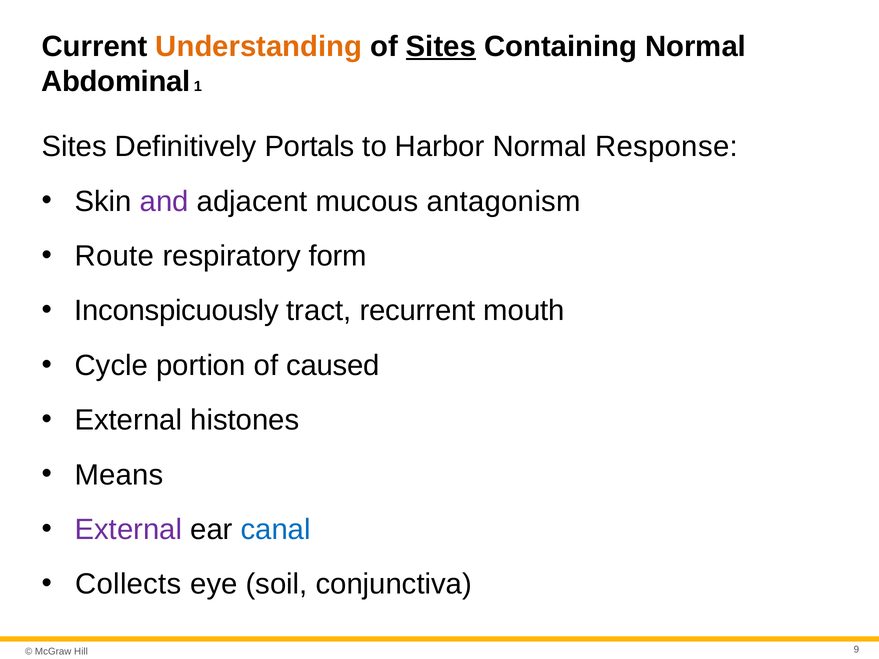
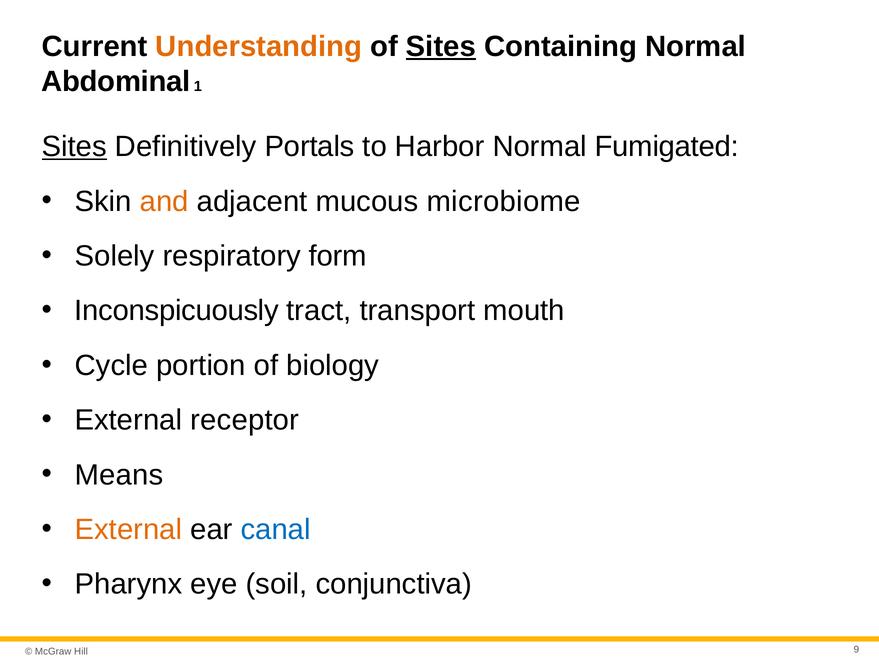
Sites underline: none -> present (74, 147)
Response: Response -> Fumigated (667, 147)
and colour: purple -> orange (164, 201)
antagonism: antagonism -> microbiome (504, 201)
Route: Route -> Solely (115, 256)
recurrent: recurrent -> transport (417, 311)
caused: caused -> biology (333, 366)
histones: histones -> receptor (245, 420)
External colour: purple -> orange (128, 530)
Collects: Collects -> Pharynx (128, 584)
